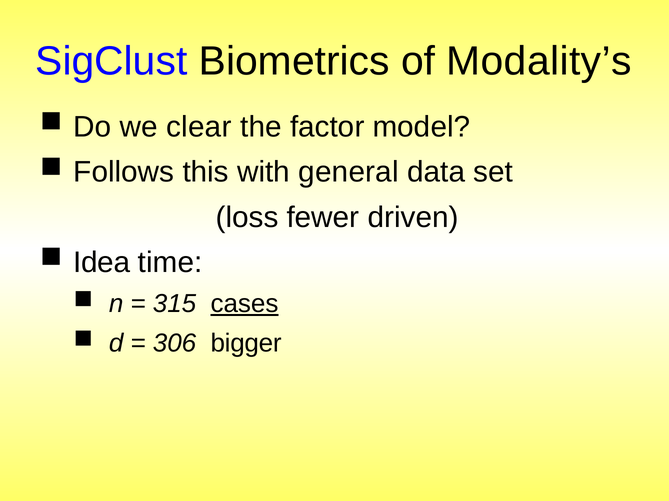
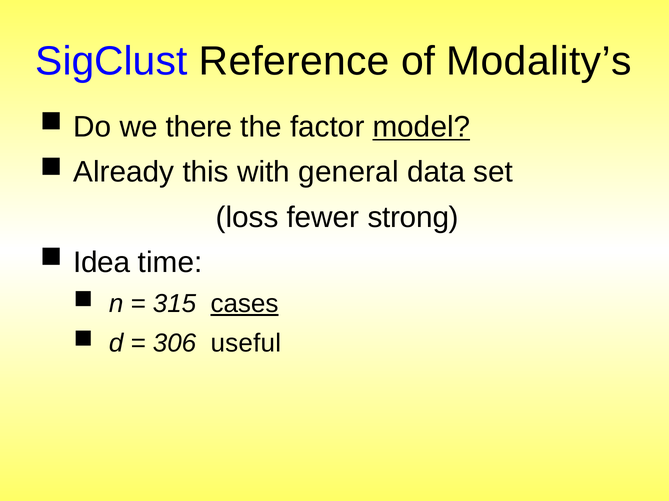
Biometrics: Biometrics -> Reference (294, 61)
clear: clear -> there (199, 127)
model underline: none -> present (421, 127)
Follows: Follows -> Already (124, 172)
driven: driven -> strong (413, 218)
bigger: bigger -> useful (246, 344)
